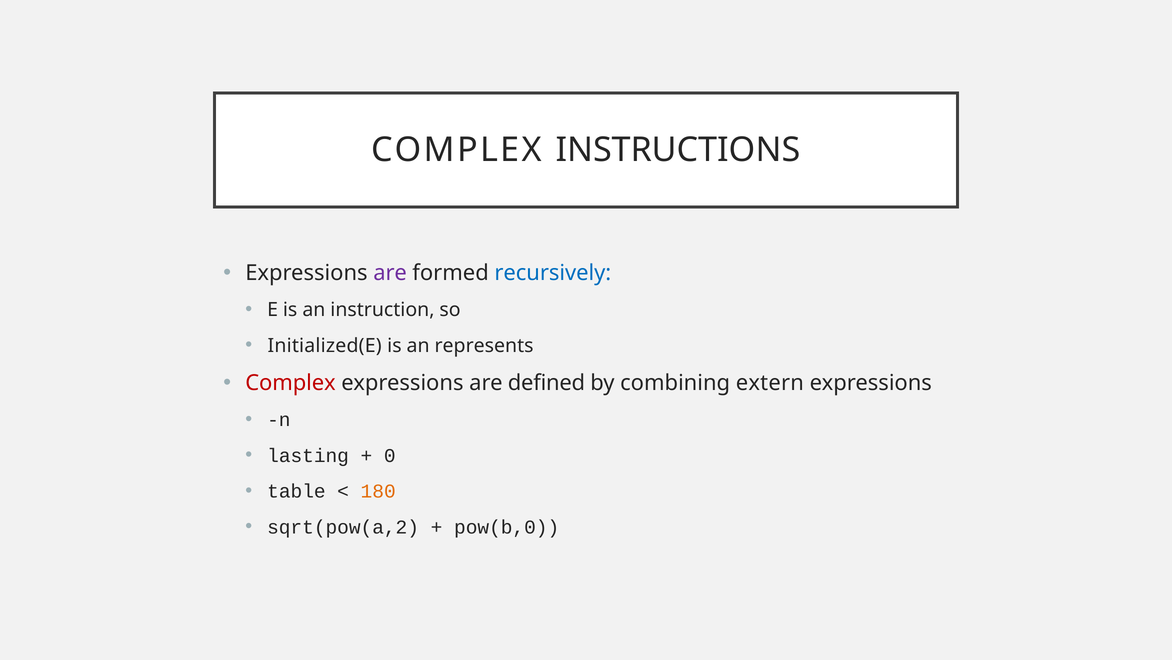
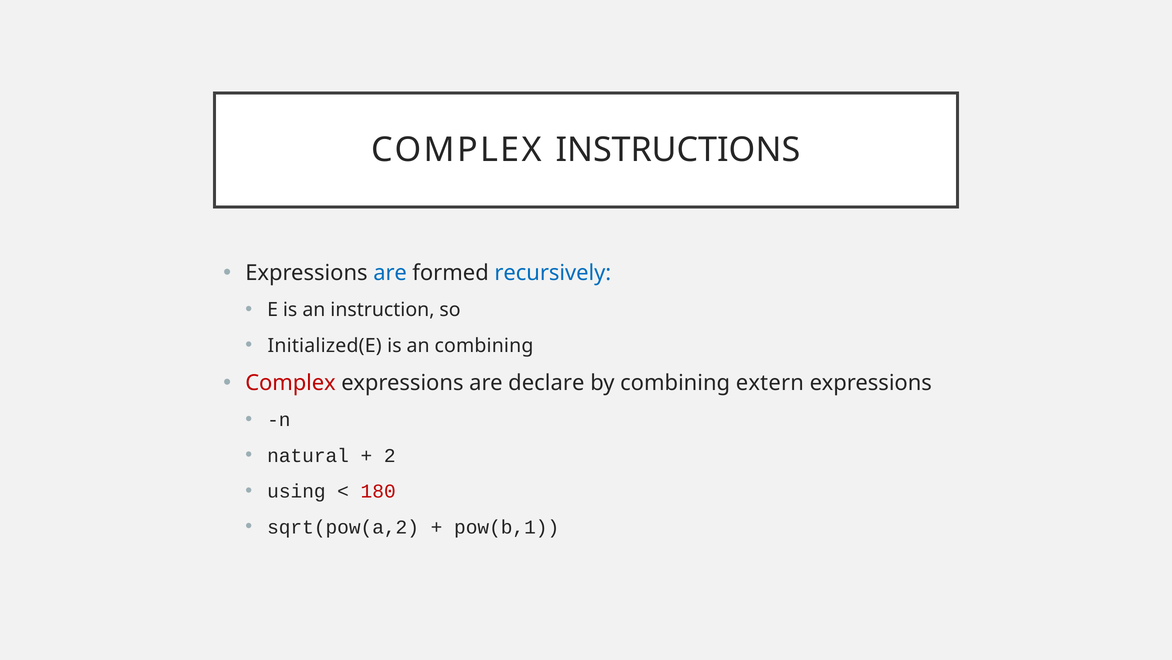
are colour: purple -> blue (390, 273)
an represents: represents -> combining (484, 345)
defined: defined -> declare (546, 383)
lasting: lasting -> natural (308, 455)
0: 0 -> 2 (390, 455)
table: table -> using (296, 491)
180 colour: orange -> red (378, 491)
pow(b,0: pow(b,0 -> pow(b,1 (507, 526)
